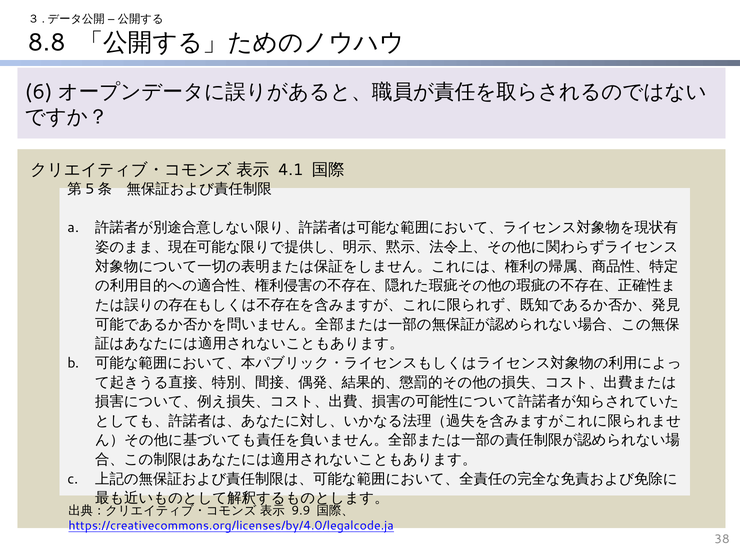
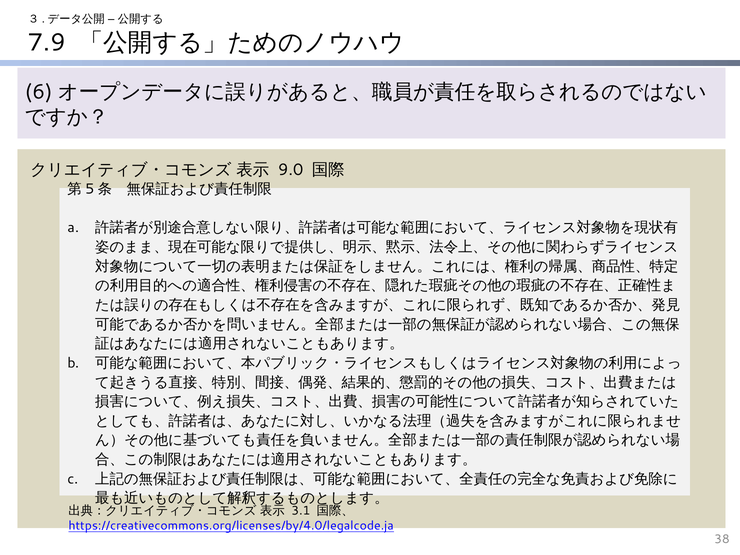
8.8: 8.8 -> 7.9 (47, 42)
4.1: 4.1 -> 9.0 (291, 170)
9.9: 9.9 -> 3.1 (301, 511)
